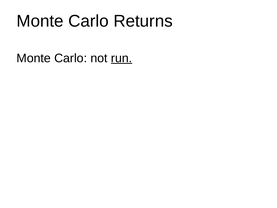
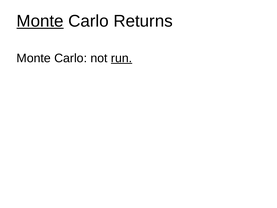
Monte underline: none -> present (40, 21)
